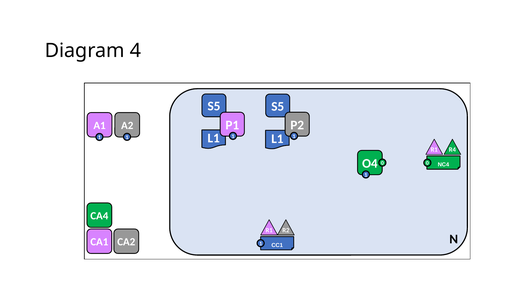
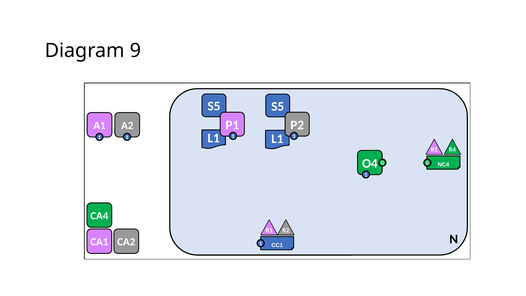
4: 4 -> 9 (135, 51)
